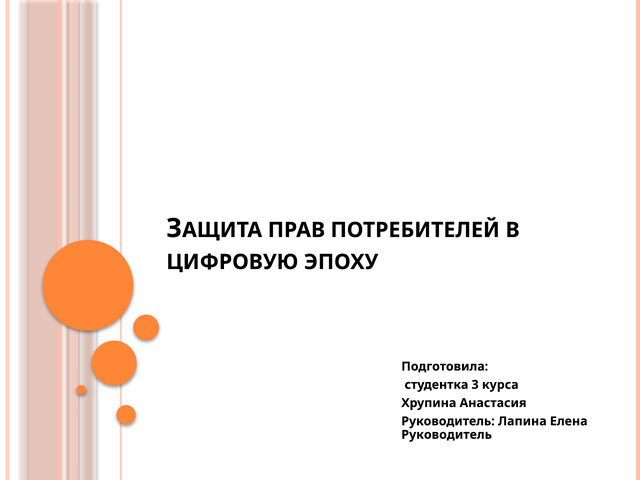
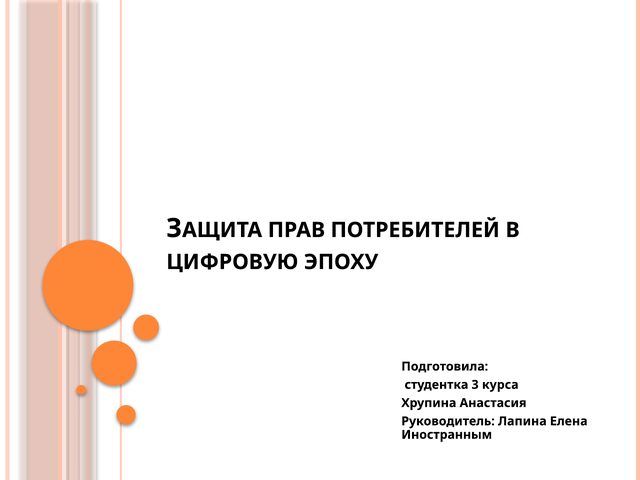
Руководитель: Руководитель -> Иностранным (447, 435)
